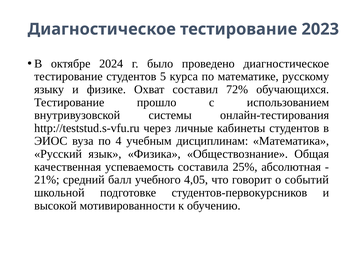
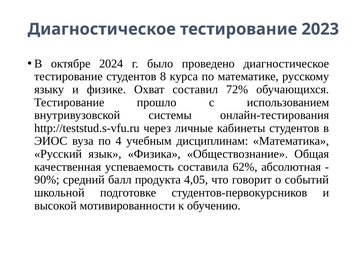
5: 5 -> 8 (163, 76)
25%: 25% -> 62% (245, 167)
21%: 21% -> 90% (47, 179)
учебного: учебного -> продукта (158, 179)
